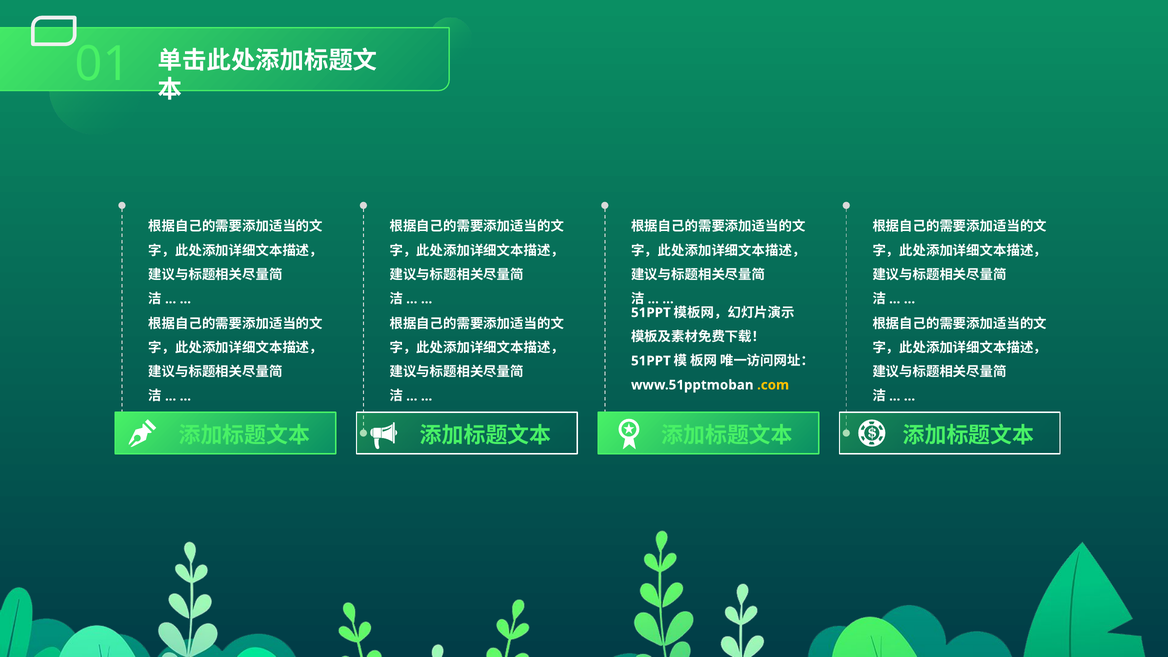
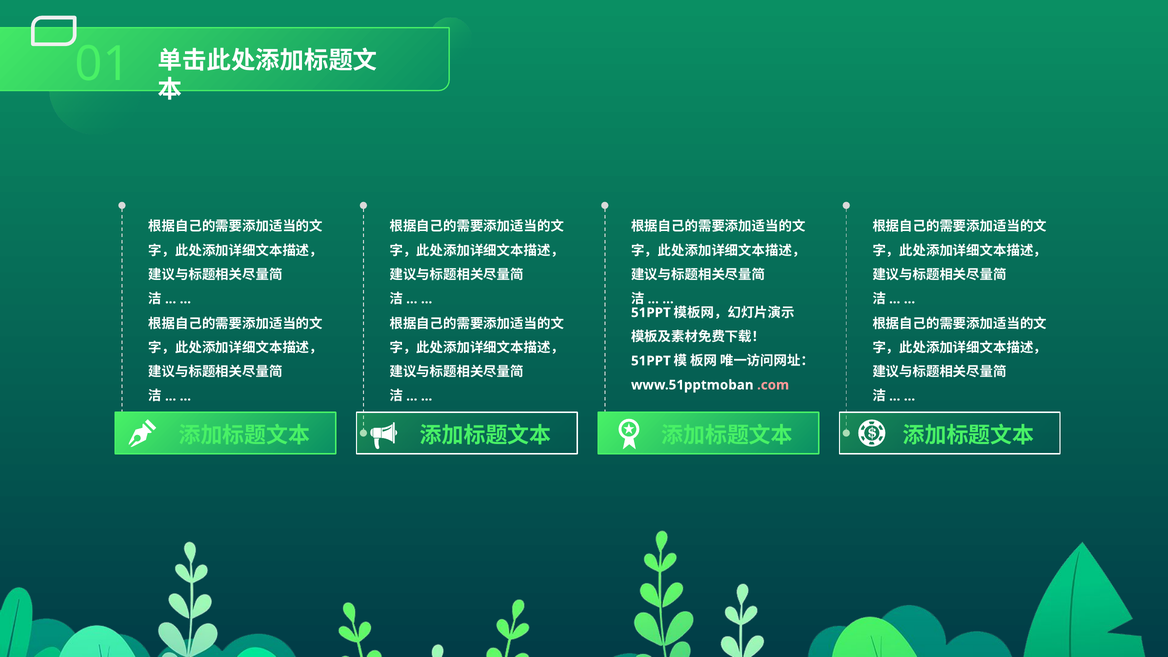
.com colour: yellow -> pink (773, 385)
